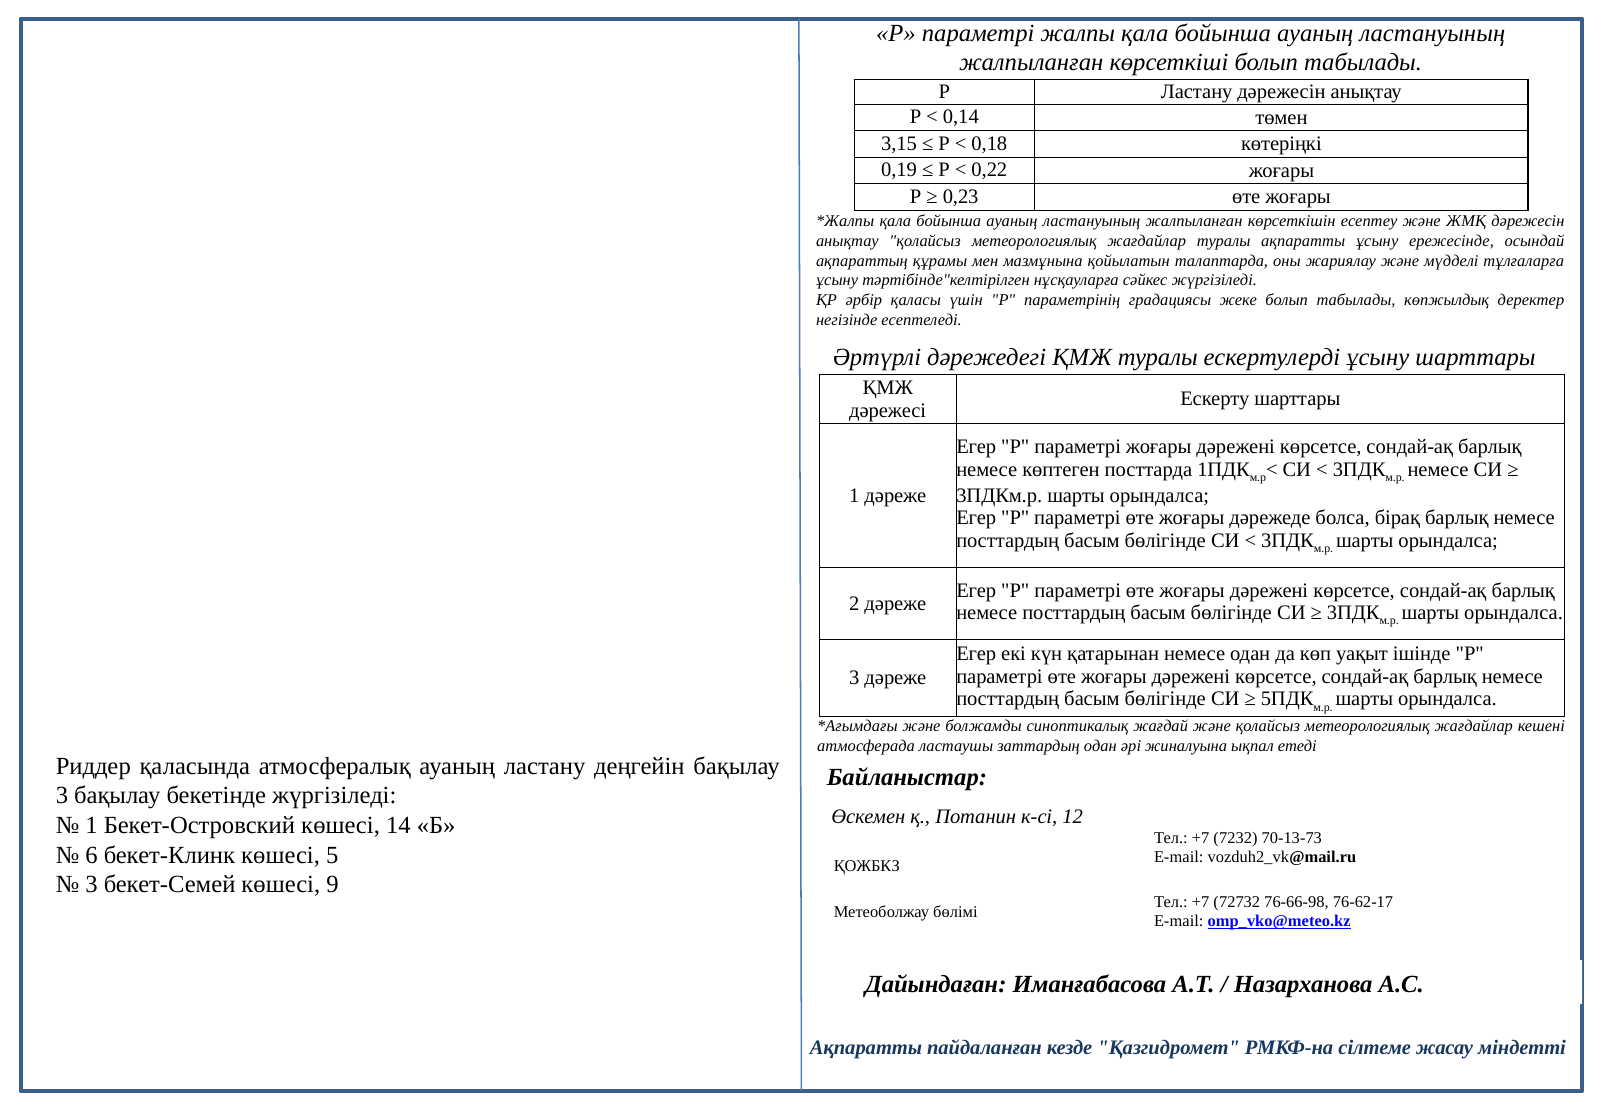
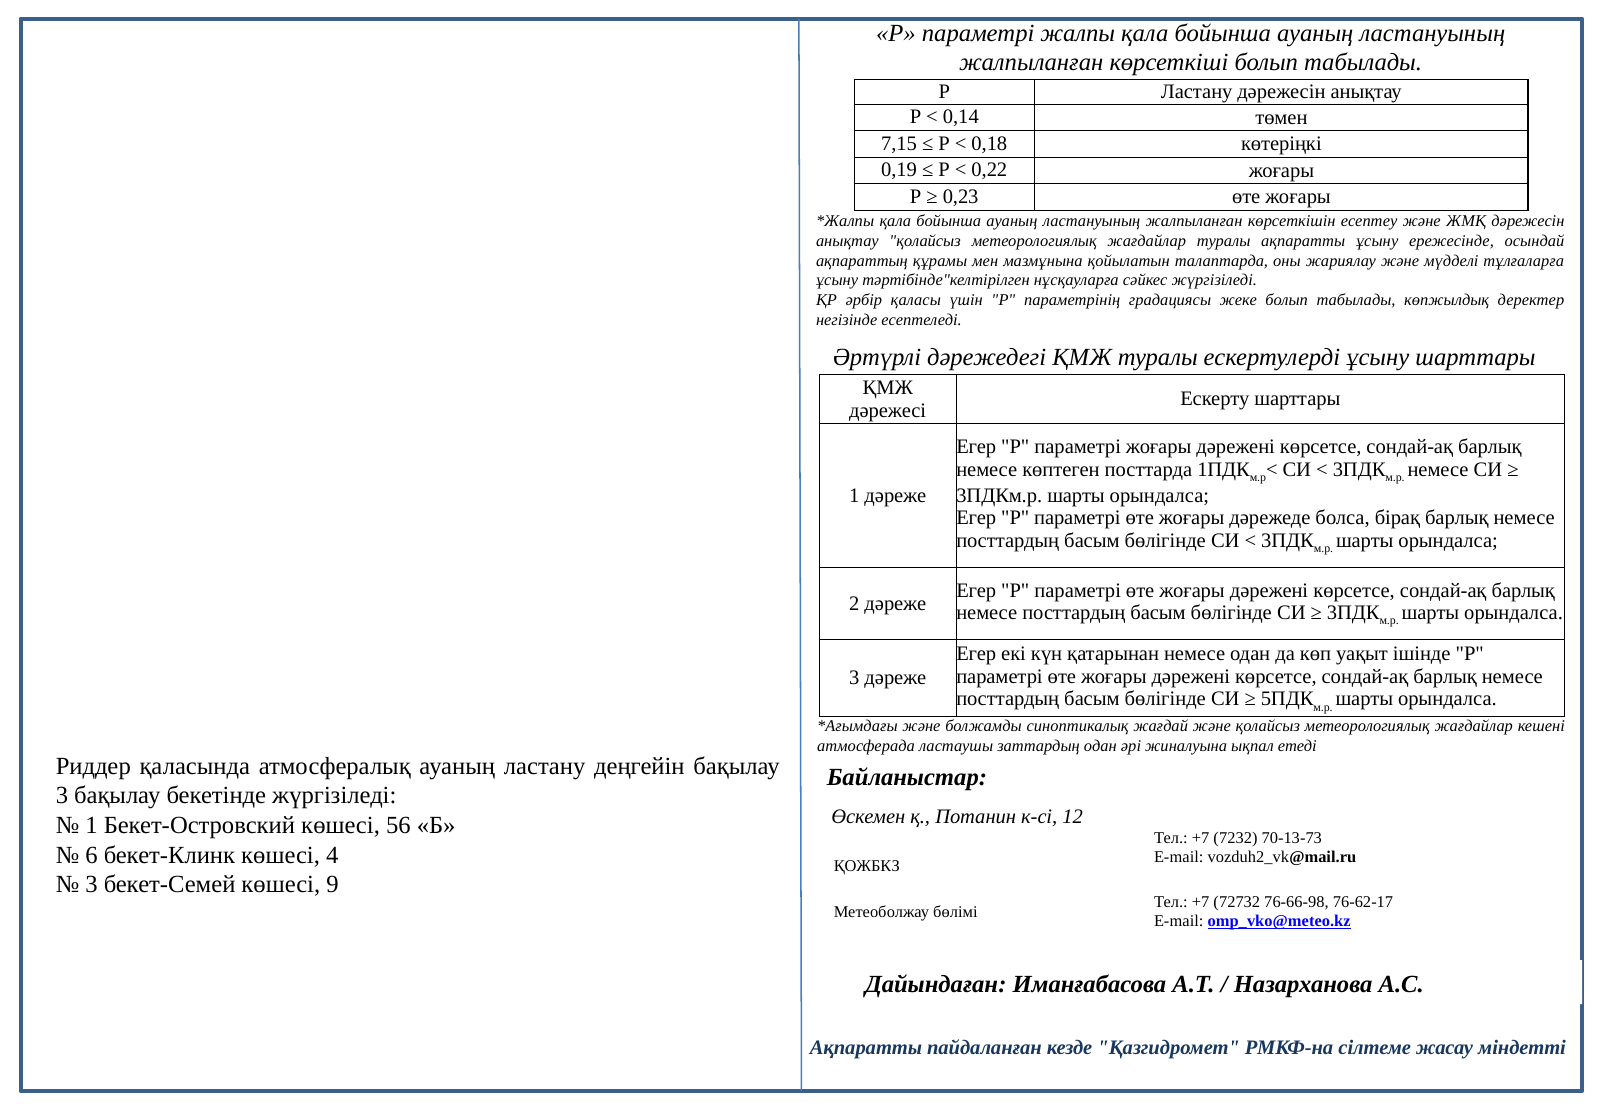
3,15: 3,15 -> 7,15 (899, 144)
14: 14 -> 56 (398, 825)
5: 5 -> 4 (332, 855)
